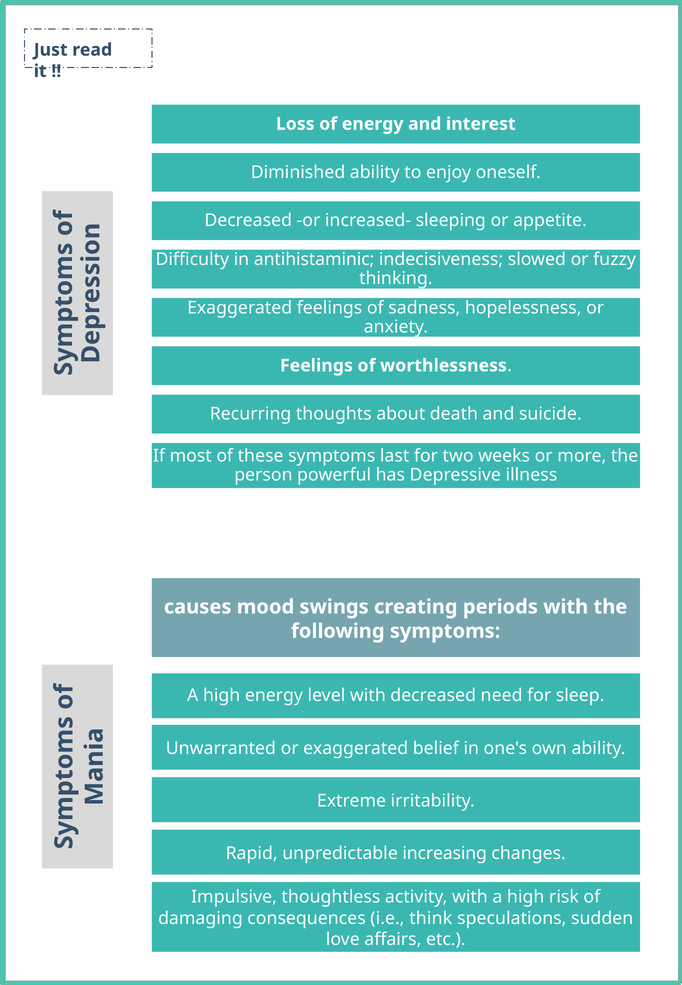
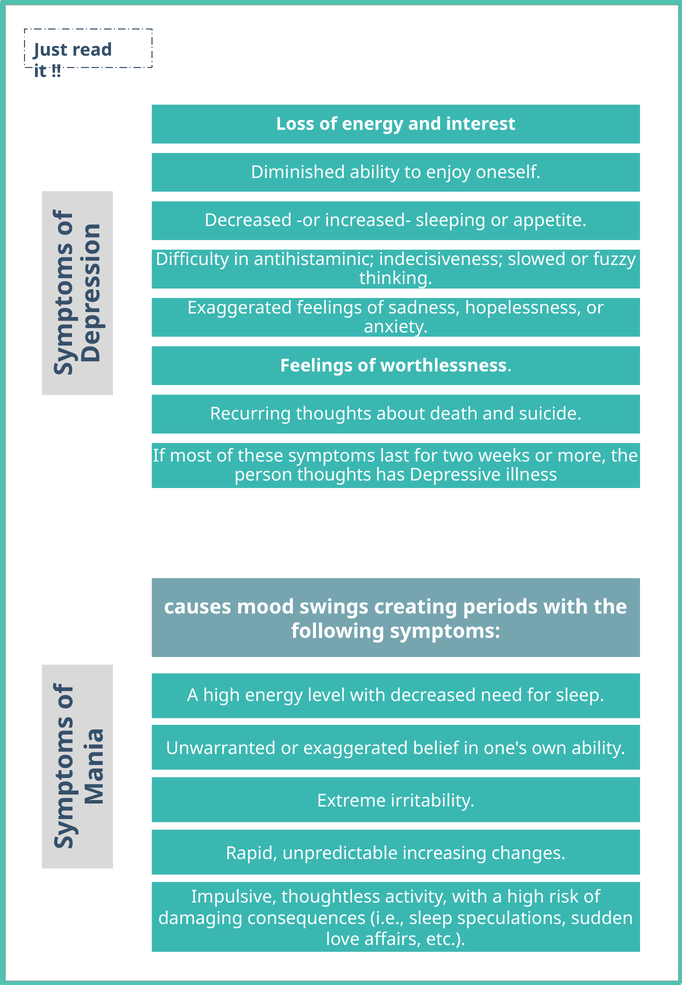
person powerful: powerful -> thoughts (334, 475)
i.e think: think -> sleep (431, 918)
